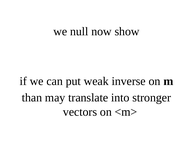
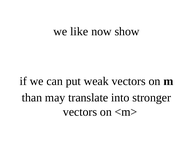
null: null -> like (79, 31)
weak inverse: inverse -> vectors (129, 81)
